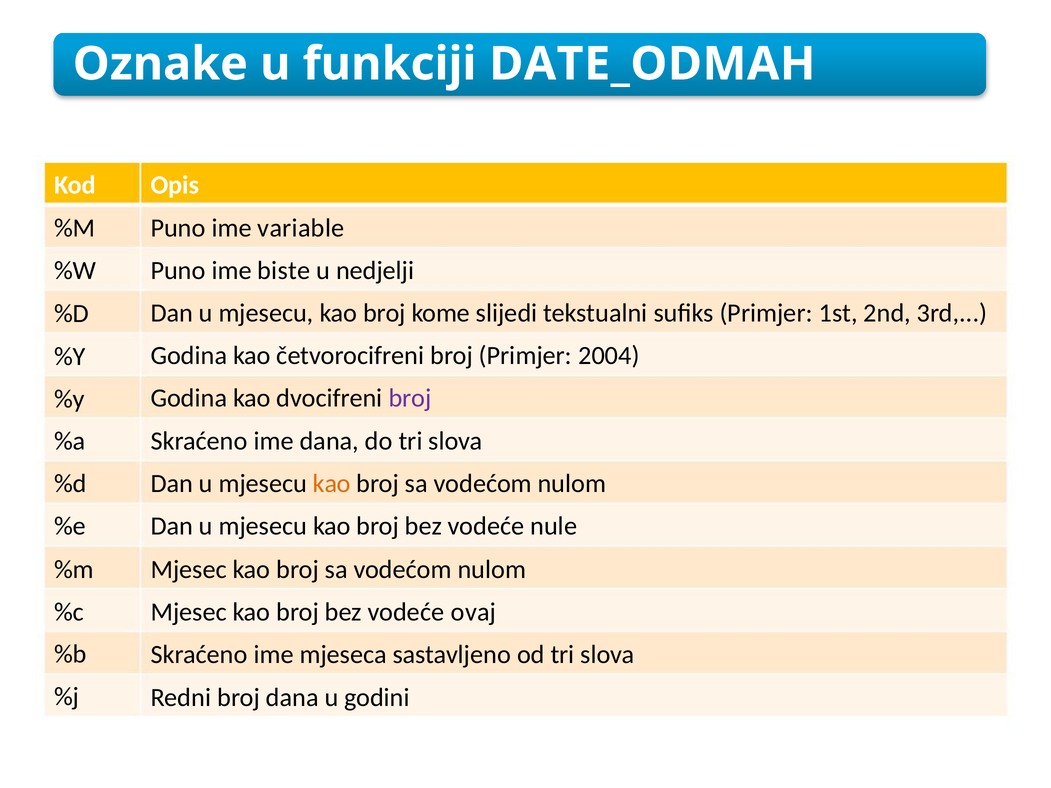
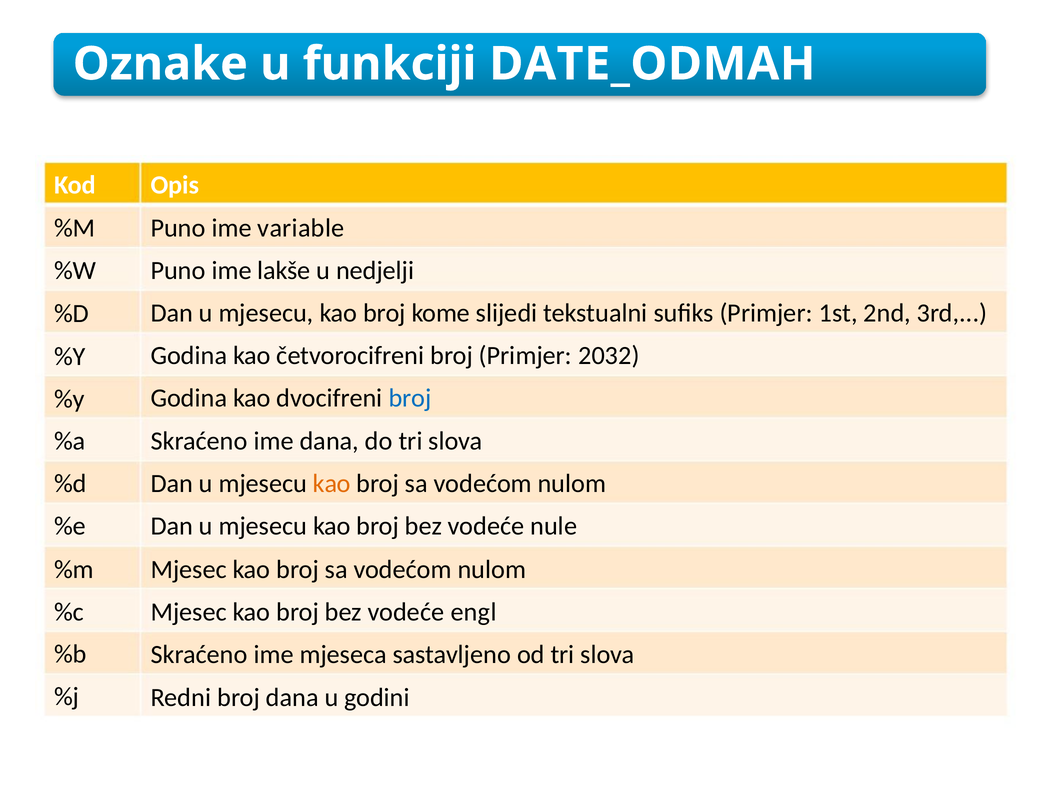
biste: biste -> lakše (284, 271)
2004: 2004 -> 2032 (609, 356)
broj colour: purple -> blue (410, 398)
ovaj: ovaj -> engl (474, 612)
